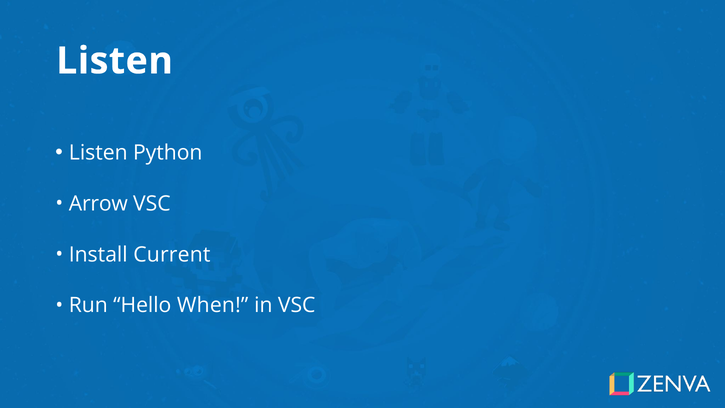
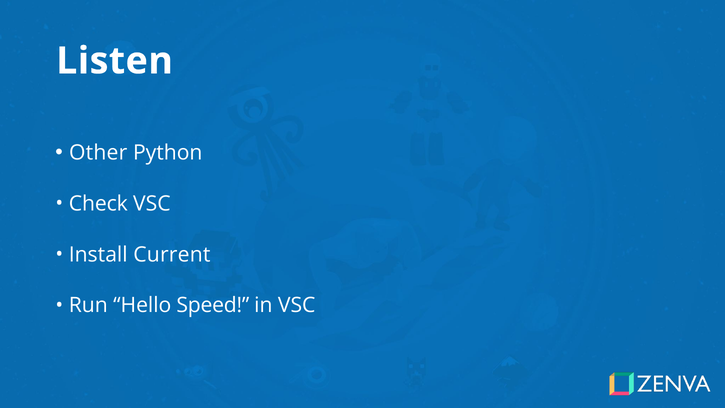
Listen: Listen -> Other (98, 153)
Arrow: Arrow -> Check (98, 204)
When: When -> Speed (213, 305)
